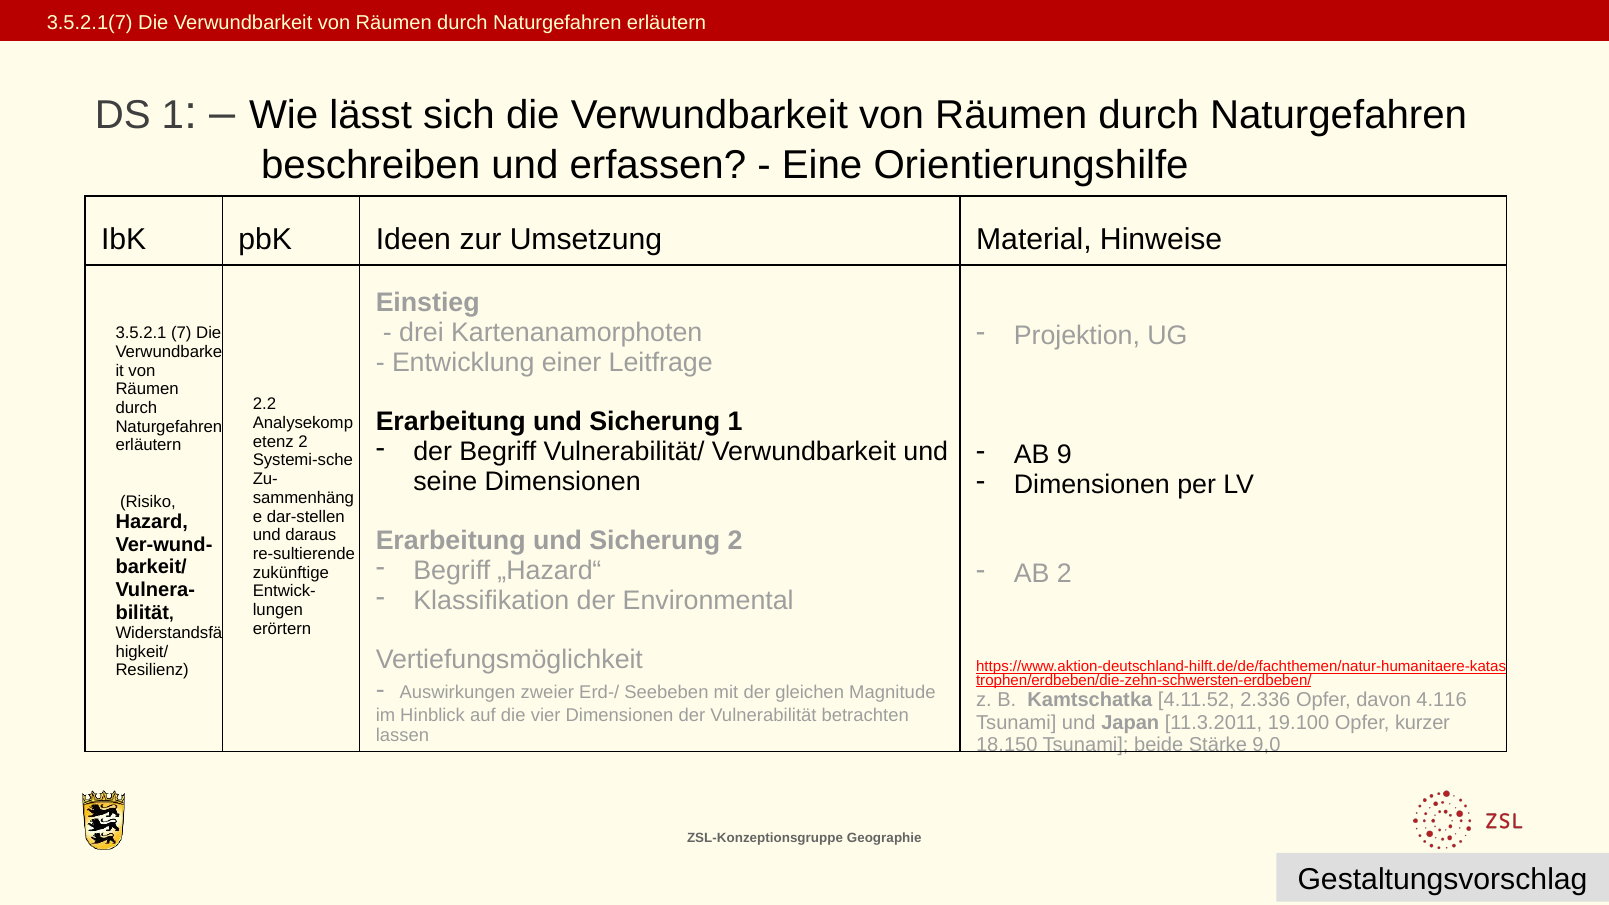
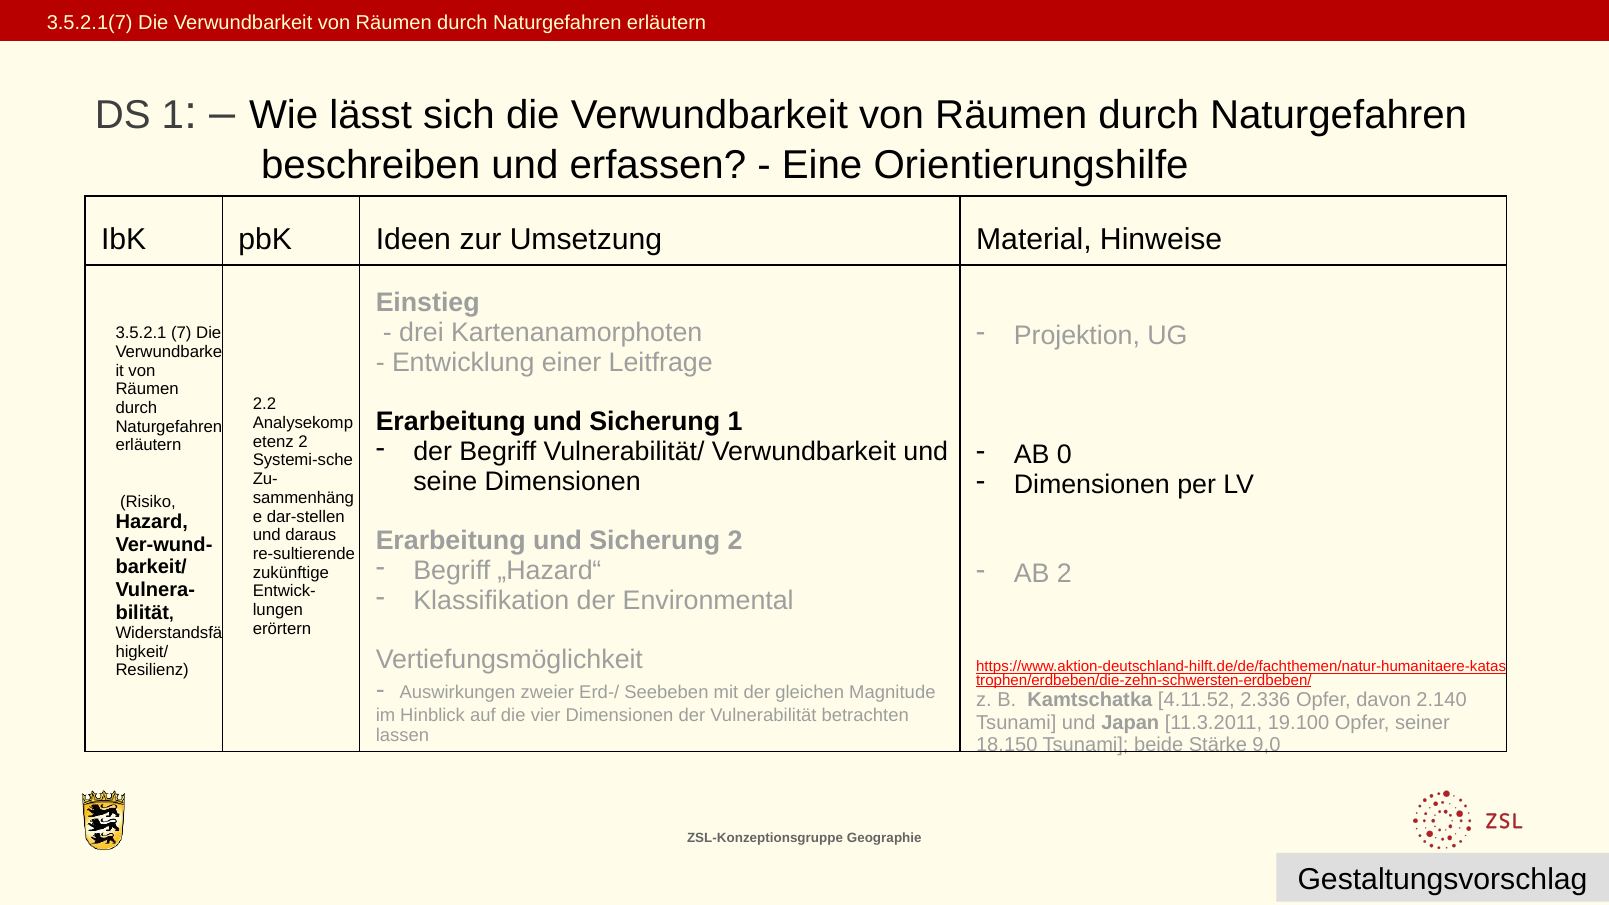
9: 9 -> 0 (1064, 455)
4.116: 4.116 -> 2.140 (1442, 700)
kurzer: kurzer -> seiner (1422, 723)
